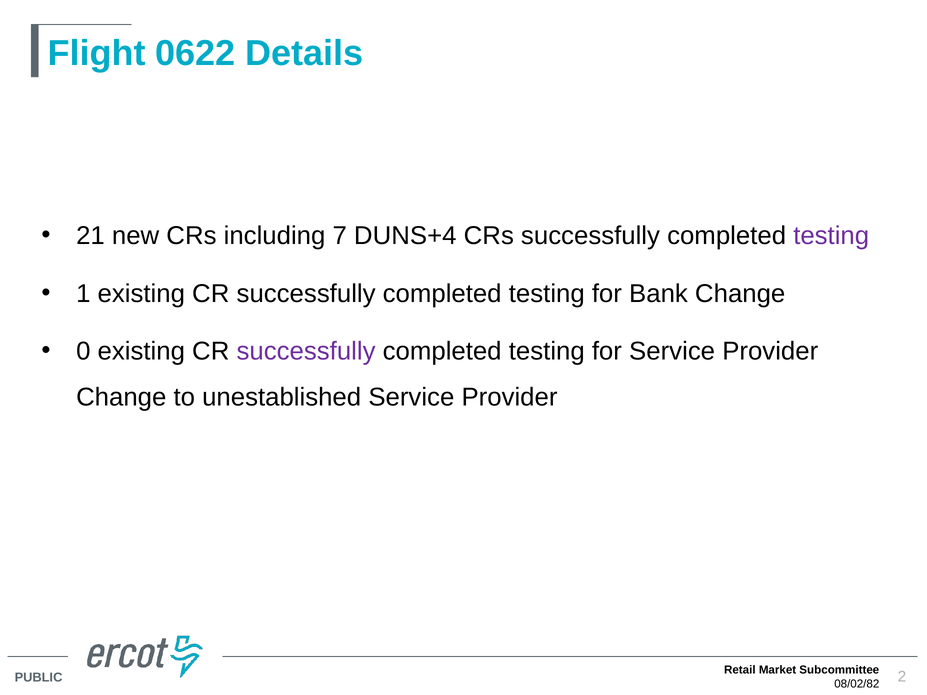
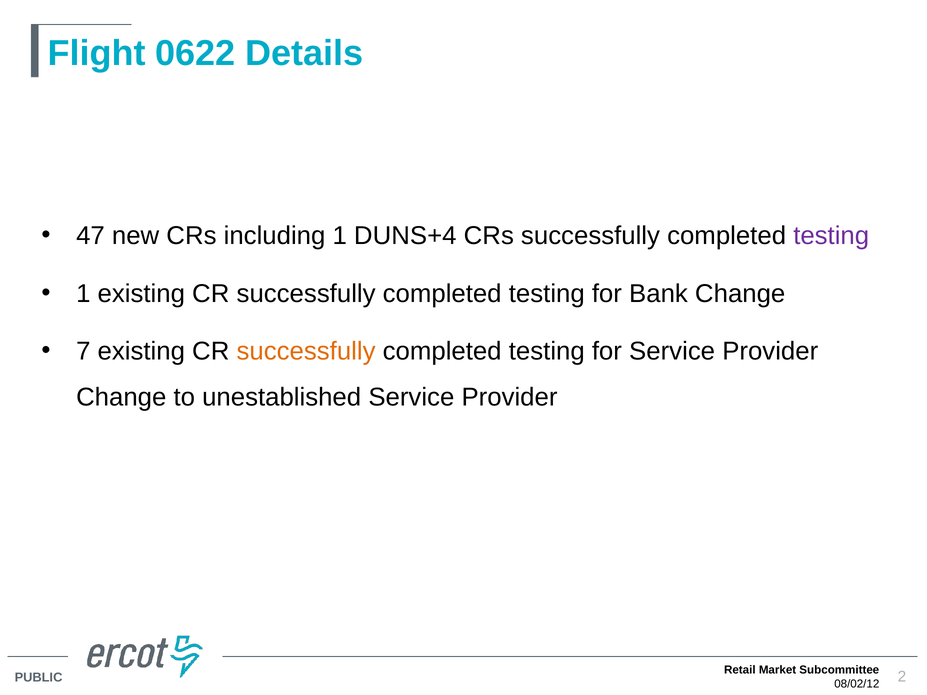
21: 21 -> 47 (90, 236)
including 7: 7 -> 1 (340, 236)
0: 0 -> 7 (83, 351)
successfully colour: purple -> orange (306, 351)
08/02/82: 08/02/82 -> 08/02/12 (857, 684)
